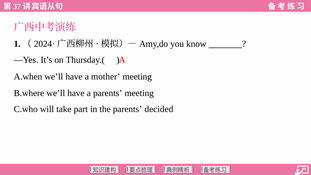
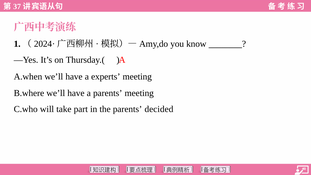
mother: mother -> experts (106, 77)
